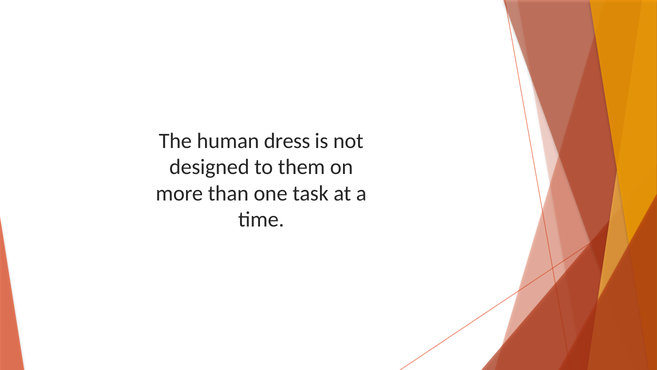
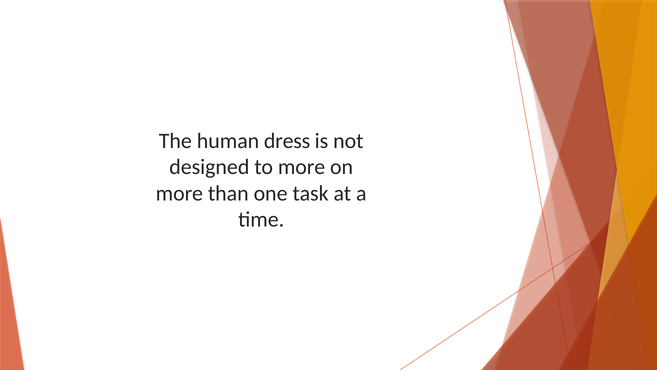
to them: them -> more (302, 167)
